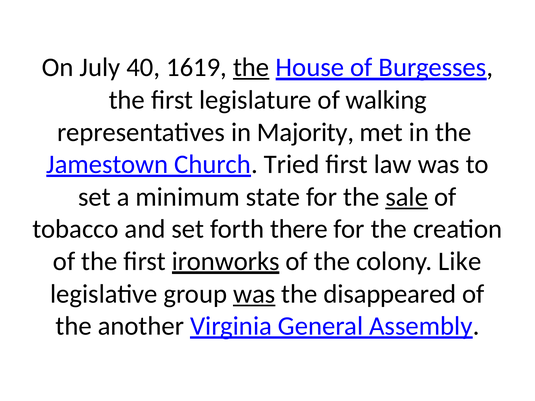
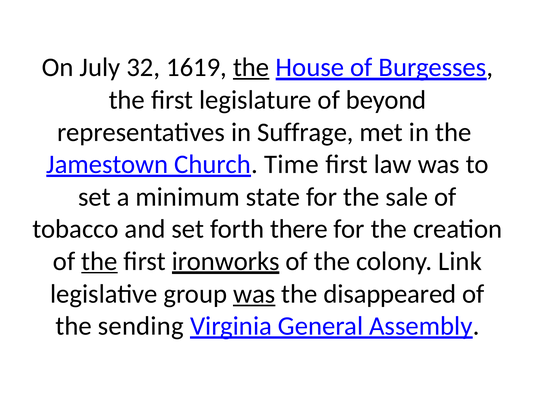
40: 40 -> 32 (143, 67)
walking: walking -> beyond (386, 100)
Majority: Majority -> Suffrage (305, 132)
Tried: Tried -> Time (292, 164)
sale underline: present -> none (407, 197)
the underline: none -> present (99, 261)
Like: Like -> Link (460, 261)
another: another -> sending (141, 326)
